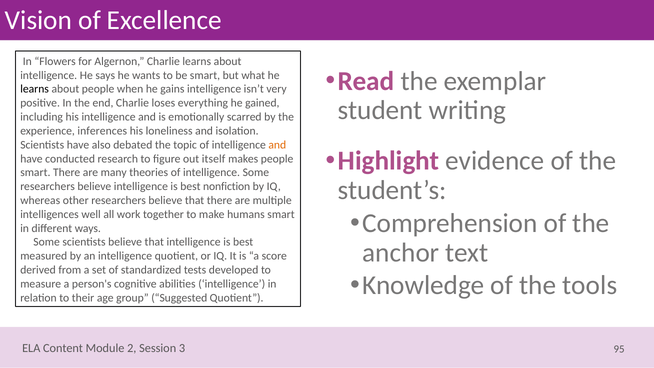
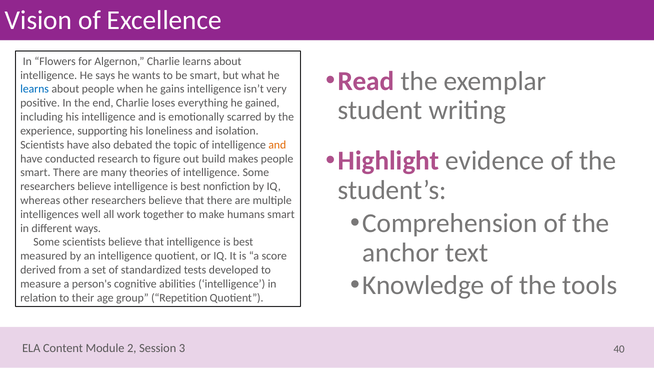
learns colour: black -> blue (35, 89)
inferences: inferences -> supporting (102, 131)
itself: itself -> build (214, 159)
Suggested: Suggested -> Repetition (179, 298)
95: 95 -> 40 (619, 349)
